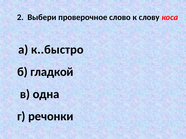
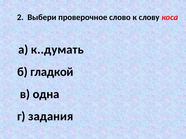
к..быстро: к..быстро -> к..думать (57, 50)
речонки: речонки -> задания (51, 117)
